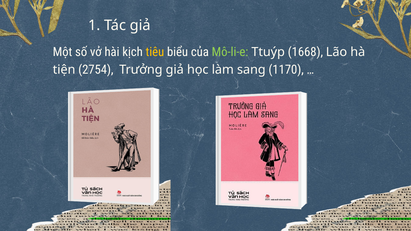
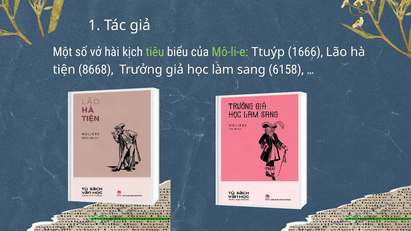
tiêu colour: yellow -> light green (155, 52)
1668: 1668 -> 1666 (305, 52)
2754: 2754 -> 8668 (96, 70)
1170: 1170 -> 6158 (286, 70)
